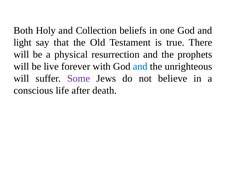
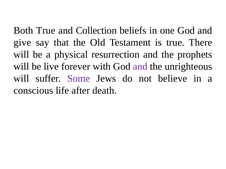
Both Holy: Holy -> True (46, 30)
light: light -> give (22, 43)
and colour: blue -> purple (140, 67)
